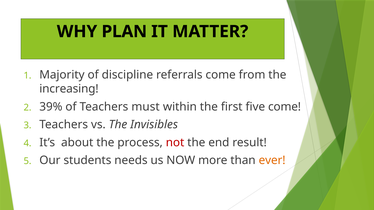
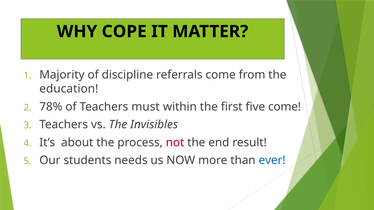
PLAN: PLAN -> COPE (124, 32)
increasing: increasing -> education (69, 89)
39%: 39% -> 78% (51, 107)
ever colour: orange -> blue (272, 161)
